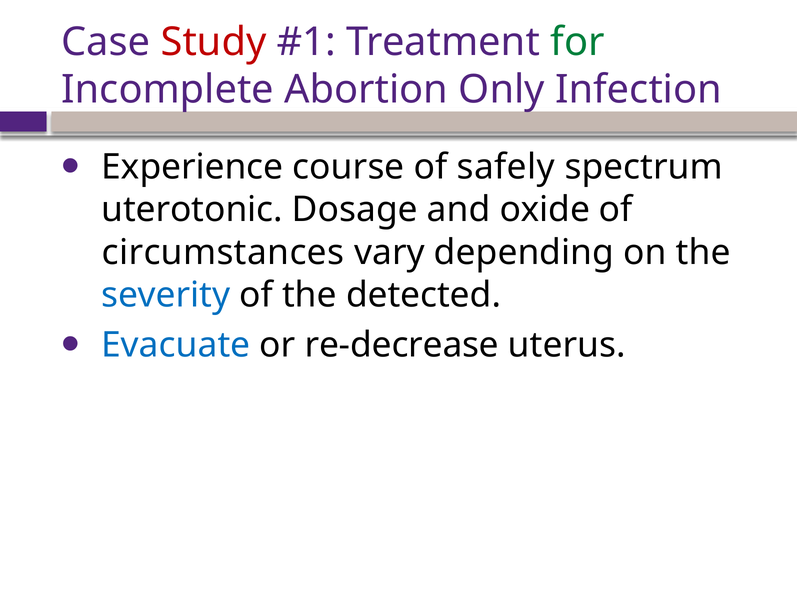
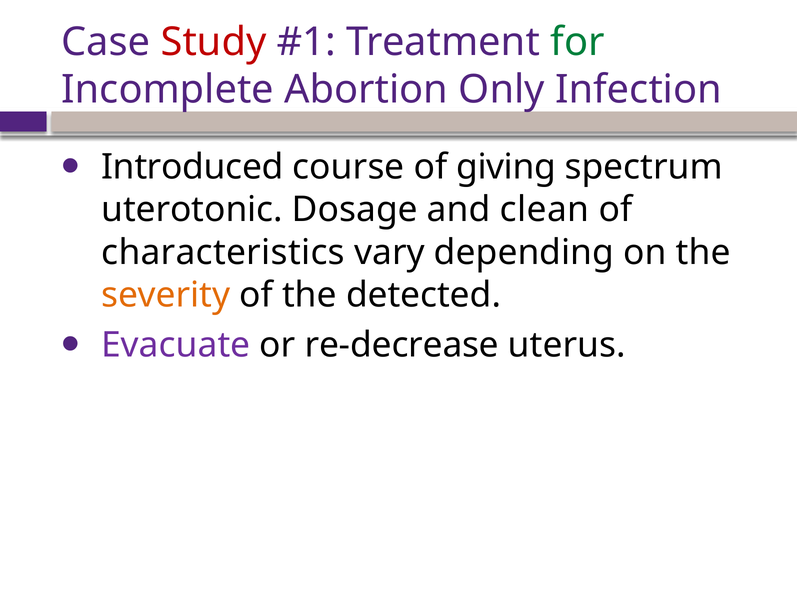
Experience: Experience -> Introduced (192, 167)
safely: safely -> giving (506, 167)
oxide: oxide -> clean (545, 210)
circumstances: circumstances -> characteristics (223, 252)
severity colour: blue -> orange (166, 295)
Evacuate colour: blue -> purple (176, 345)
